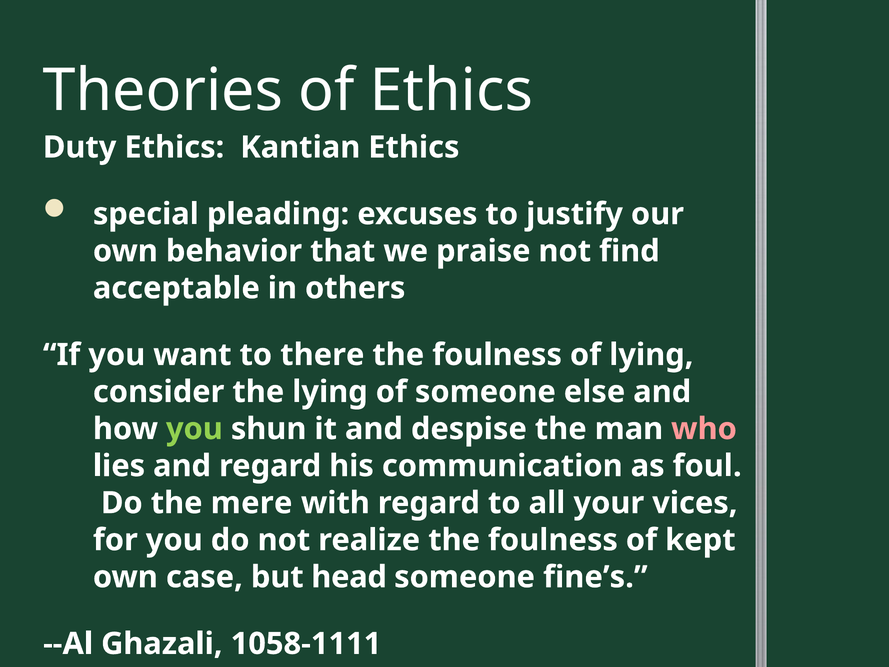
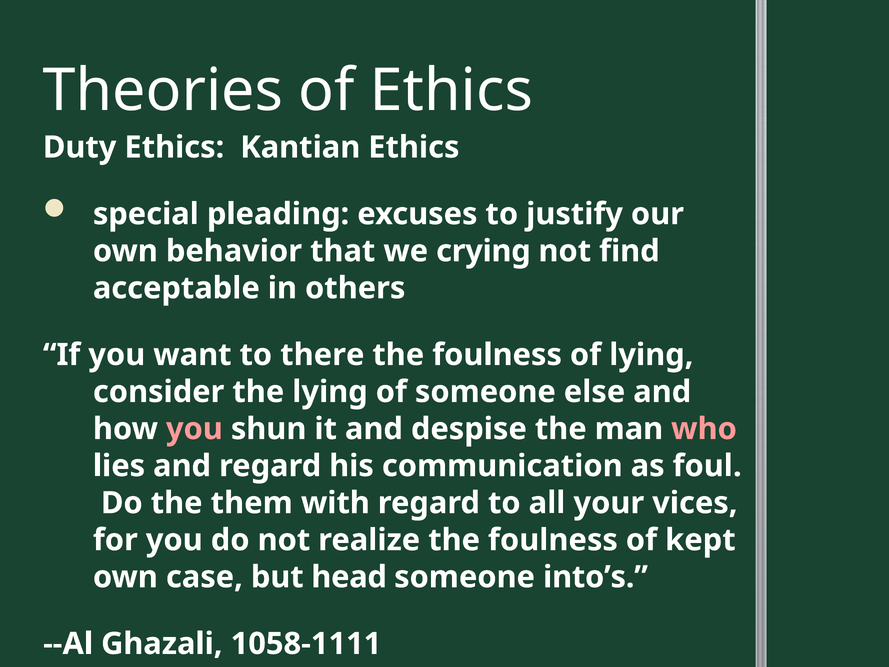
praise: praise -> crying (483, 251)
you colour: light green -> pink (194, 429)
mere: mere -> them (252, 503)
fine’s: fine’s -> into’s (596, 577)
